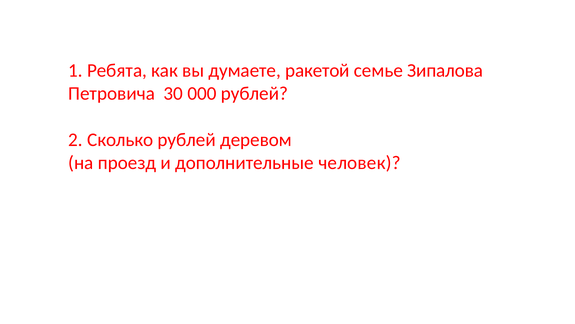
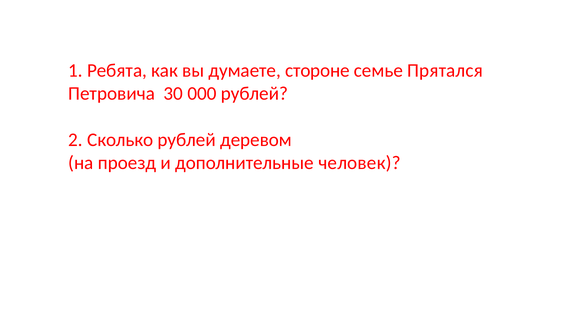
ракетой: ракетой -> стороне (317, 70)
Зипалова: Зипалова -> Прятался (445, 70)
